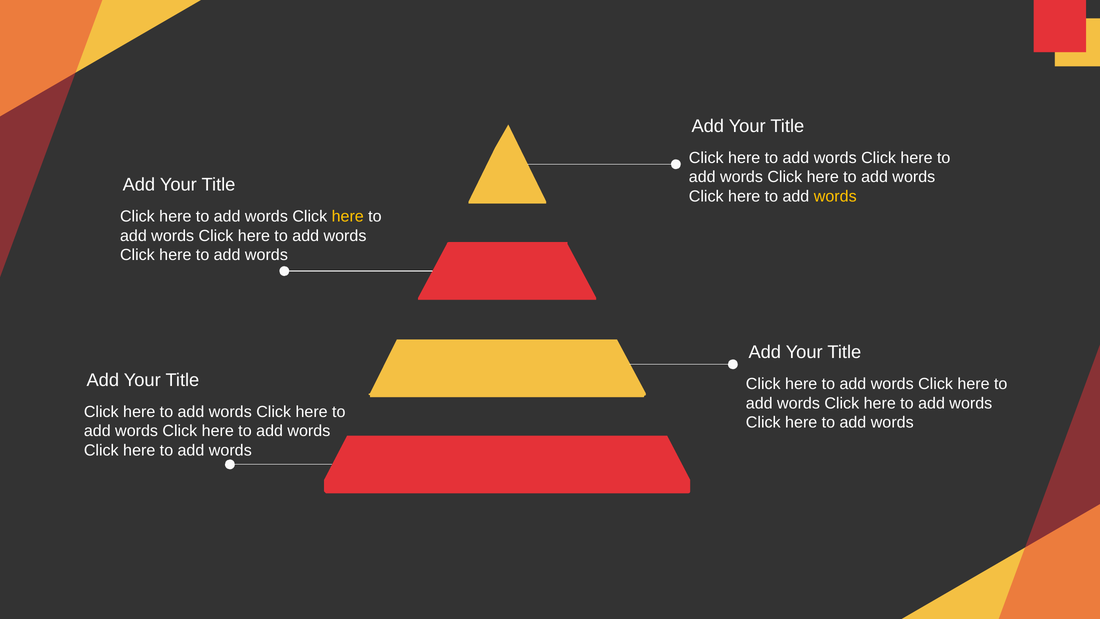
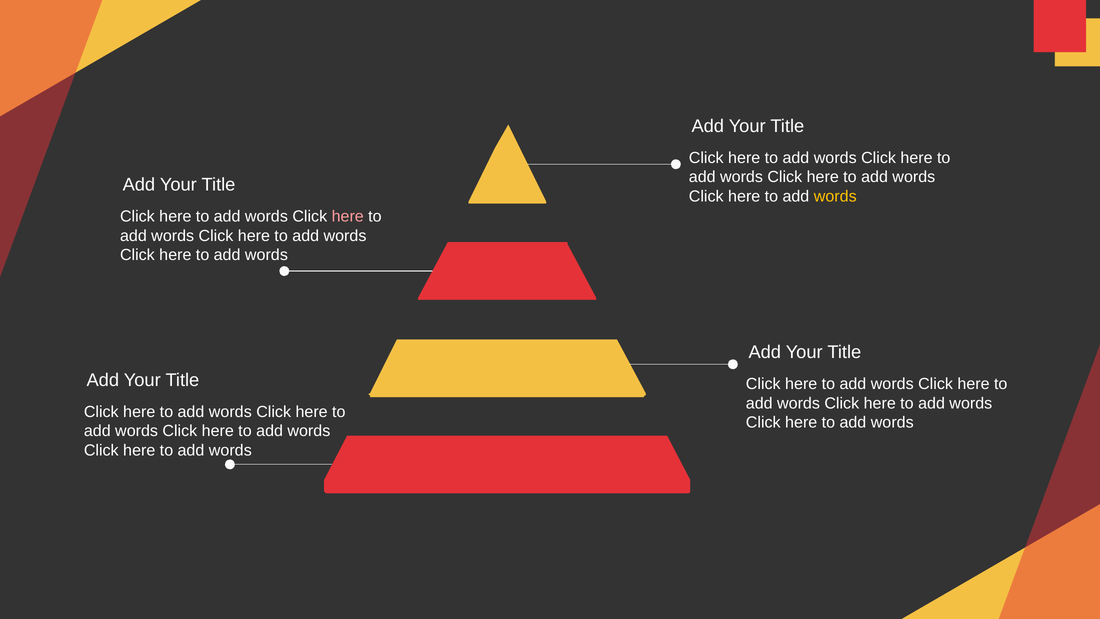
here colour: yellow -> pink (348, 217)
